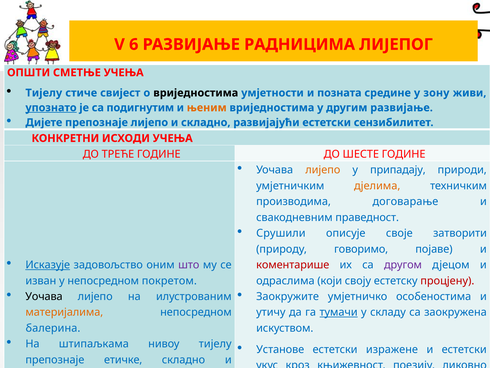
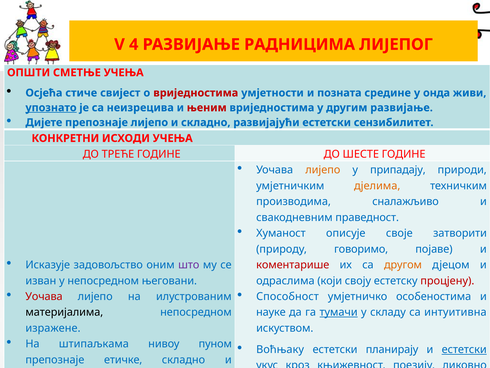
6: 6 -> 4 (134, 44)
Тијелу: Тијелу -> Осјећа (44, 93)
вриједностима colour: black -> red (196, 93)
зону: зону -> онда (437, 93)
подигнутим: подигнутим -> неизрецива (140, 108)
њеним colour: orange -> red (207, 108)
договарање: договарање -> сналажљиво (406, 201)
Срушили: Срушили -> Хуманост (281, 233)
Исказује underline: present -> none (48, 265)
другом colour: purple -> orange (403, 265)
покретом: покретом -> његовани (169, 280)
Уочава colour: black -> red (44, 296)
Заокружите: Заокружите -> Способност (288, 296)
материјалима colour: orange -> black (64, 312)
утичу: утичу -> науке (271, 312)
заокружена: заокружена -> интуитивна (455, 312)
балерина: балерина -> изражене (53, 328)
нивоу тијелу: тијелу -> пуном (215, 344)
Установе: Установе -> Воћњаку (280, 349)
изражене: изражене -> планирају (392, 349)
естетски underline: none -> present (464, 349)
